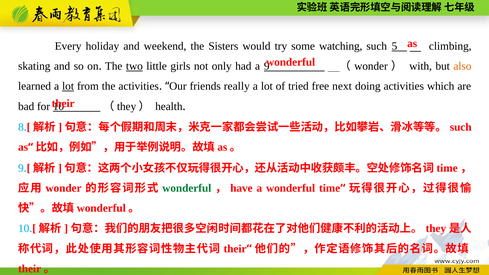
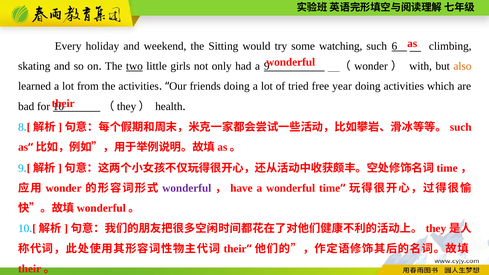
Sisters: Sisters -> Sitting (223, 46)
5: 5 -> 6 (394, 46)
lot underline: present -> none (68, 86)
friends really: really -> doing (237, 86)
next: next -> year (342, 86)
wonderful colour: green -> purple (187, 188)
